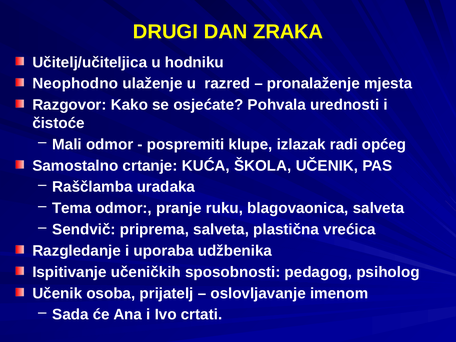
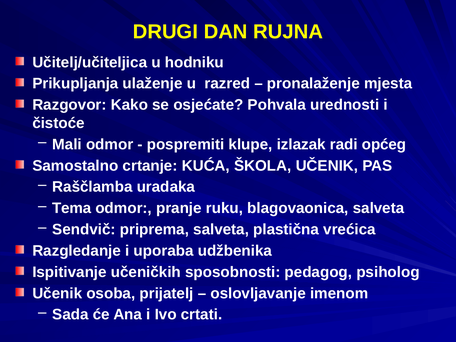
ZRAKA: ZRAKA -> RUJNA (288, 32)
Neophodno: Neophodno -> Prikupljanja (75, 84)
